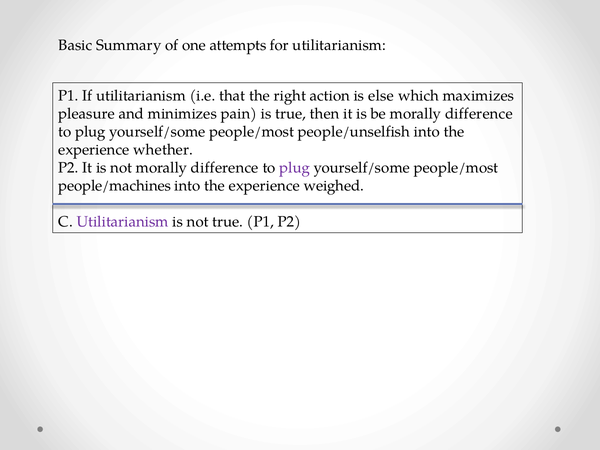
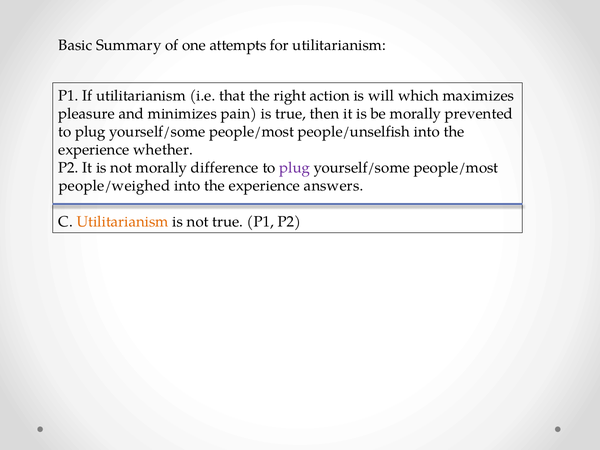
else: else -> will (381, 96)
be morally difference: difference -> prevented (479, 114)
people/machines: people/machines -> people/weighed (114, 186)
weighed: weighed -> answers (334, 186)
Utilitarianism colour: purple -> orange (123, 222)
